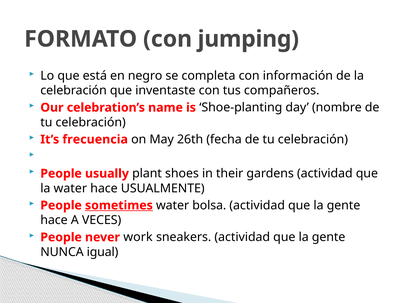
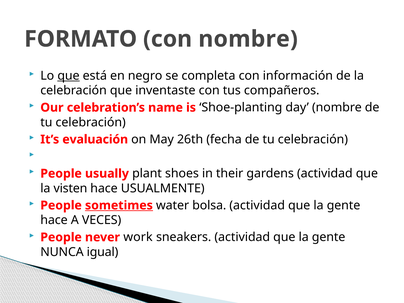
con jumping: jumping -> nombre (248, 39)
que underline: none -> present (68, 76)
frecuencia: frecuencia -> evaluación (95, 139)
la water: water -> visten (70, 188)
